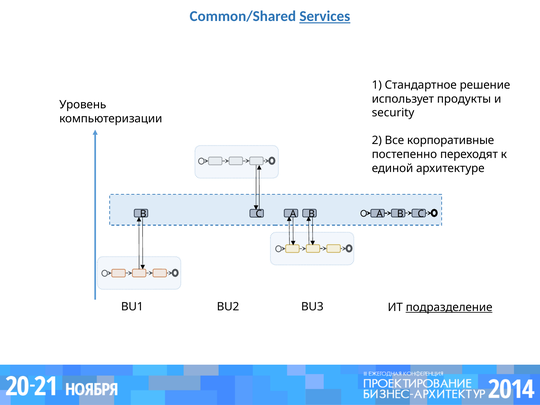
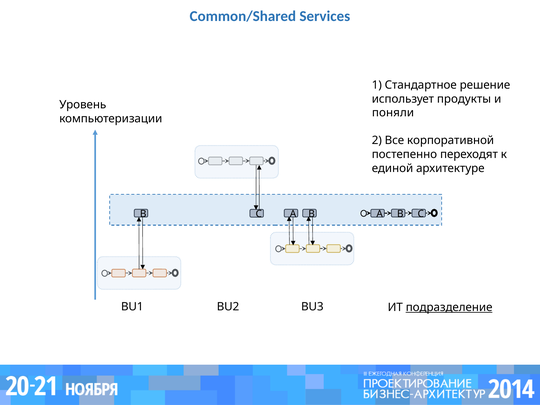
Services underline: present -> none (325, 16)
security: security -> поняли (393, 113)
корпоративные: корпоративные -> корпоративной (451, 141)
